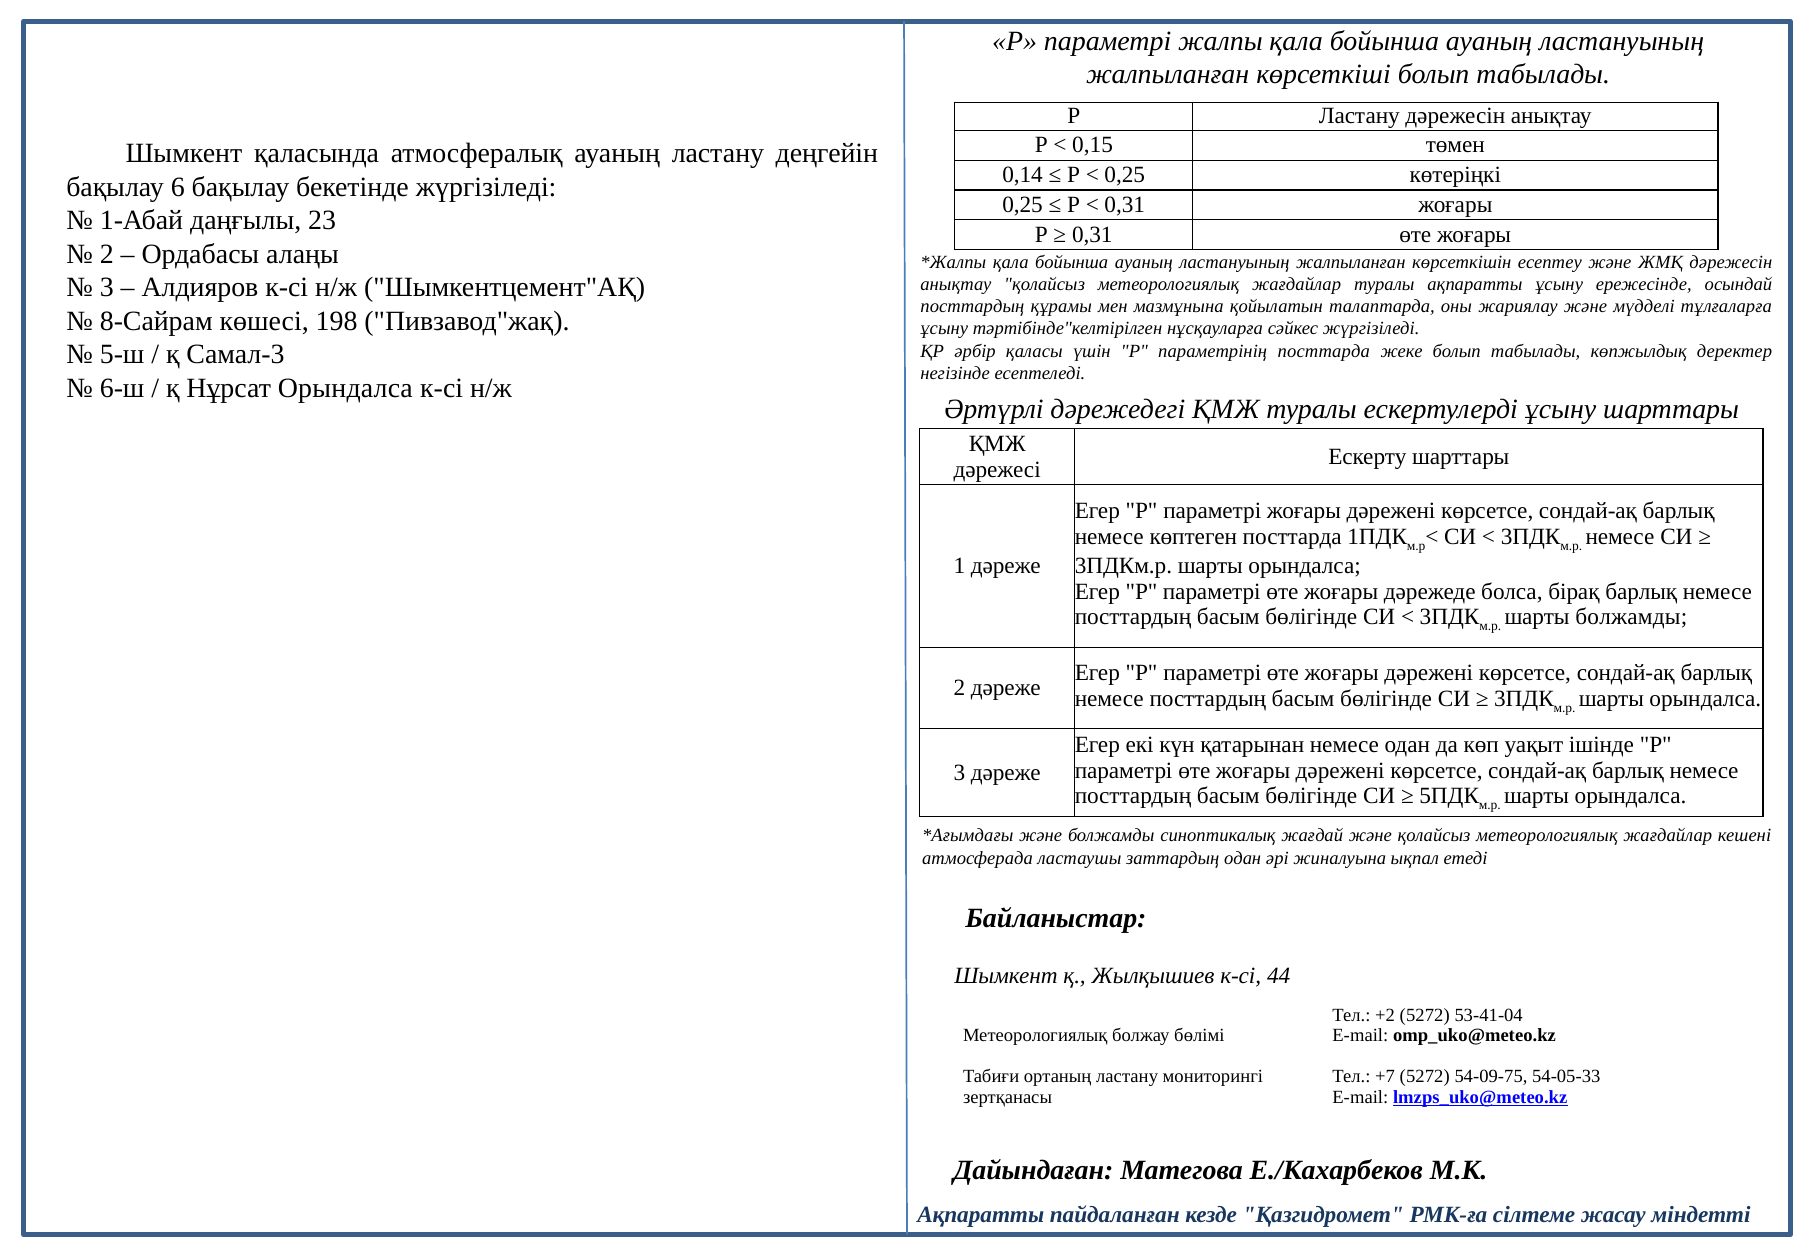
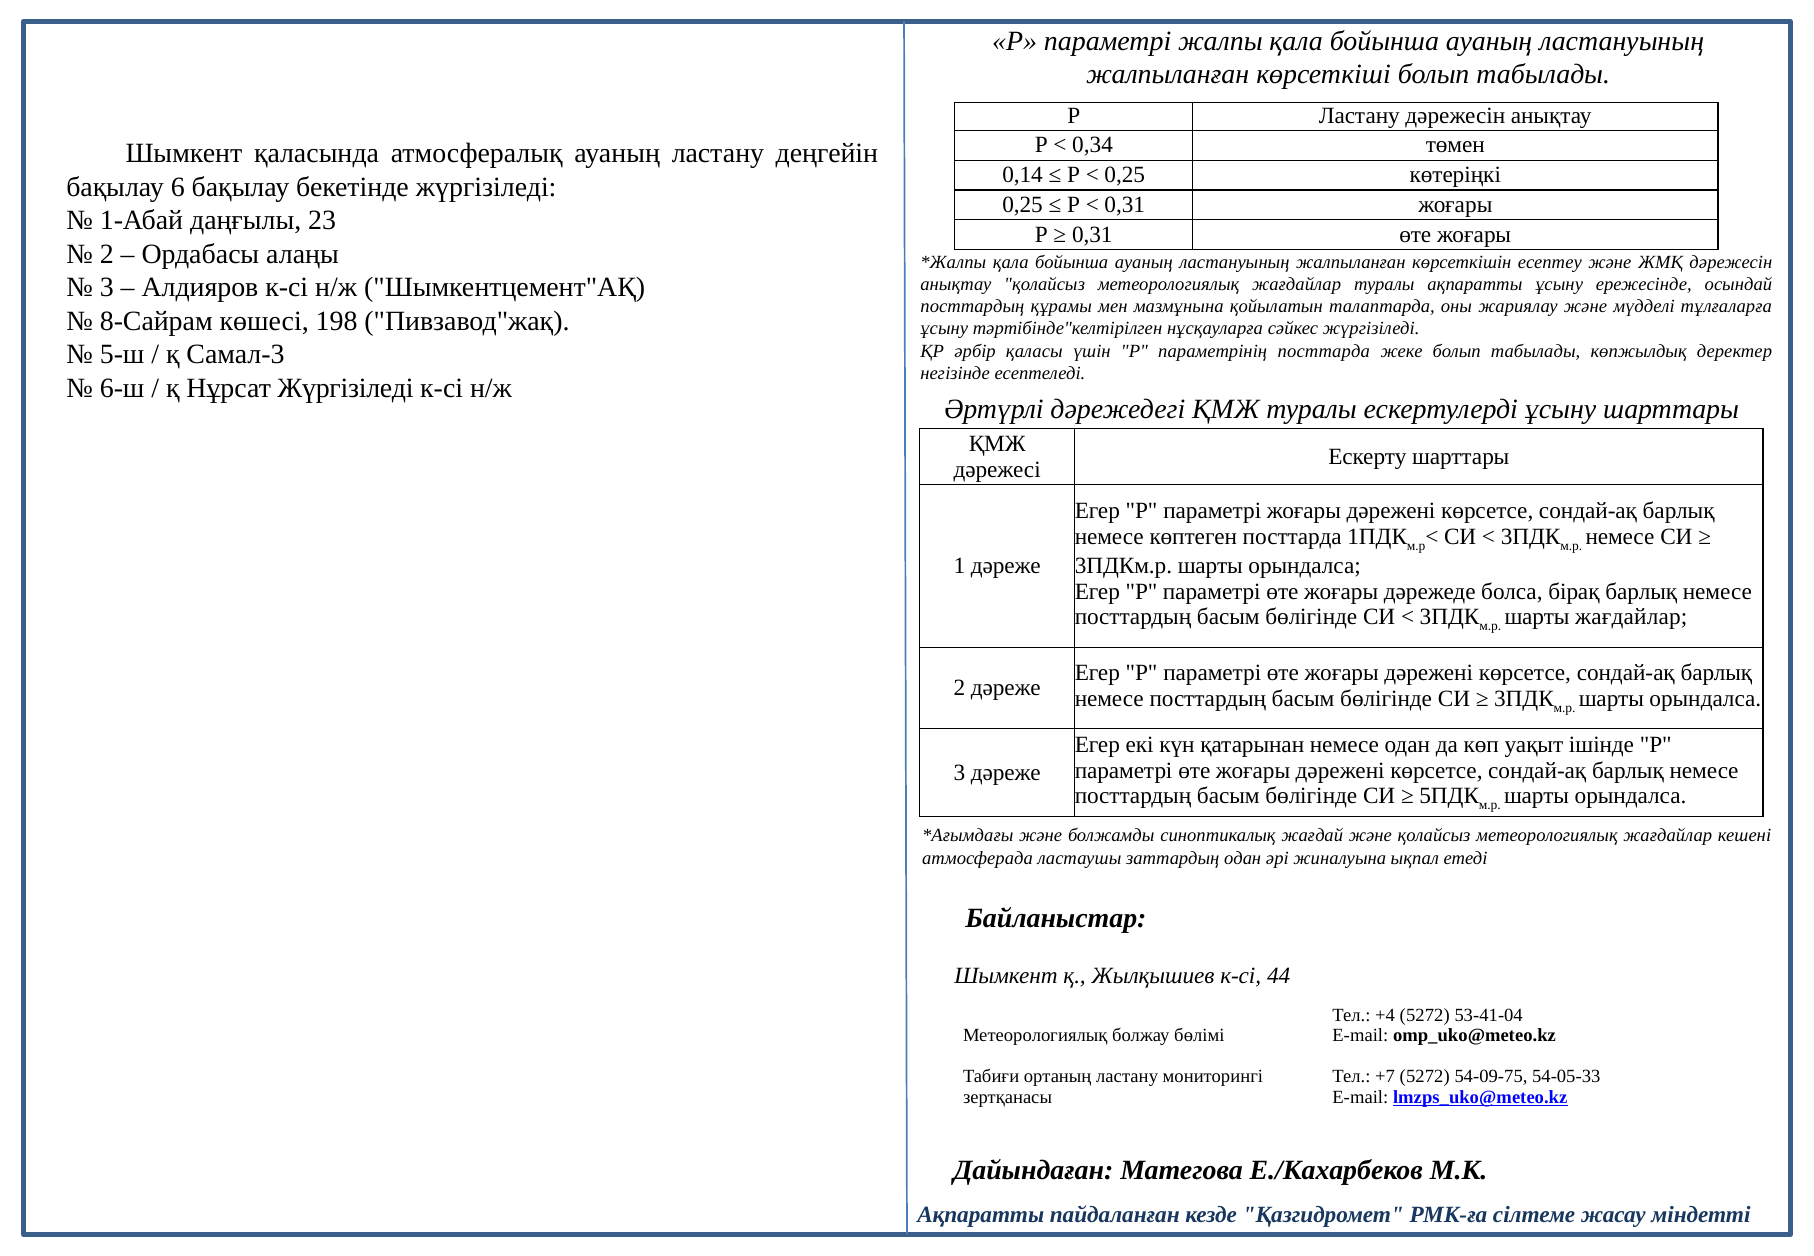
0,15: 0,15 -> 0,34 (1093, 145)
Нұрсат Орындалса: Орындалса -> Жүргізіледі (346, 388)
шарты болжамды: болжамды -> жағдайлар (1631, 617)
+2: +2 -> +4 (1385, 1015)
